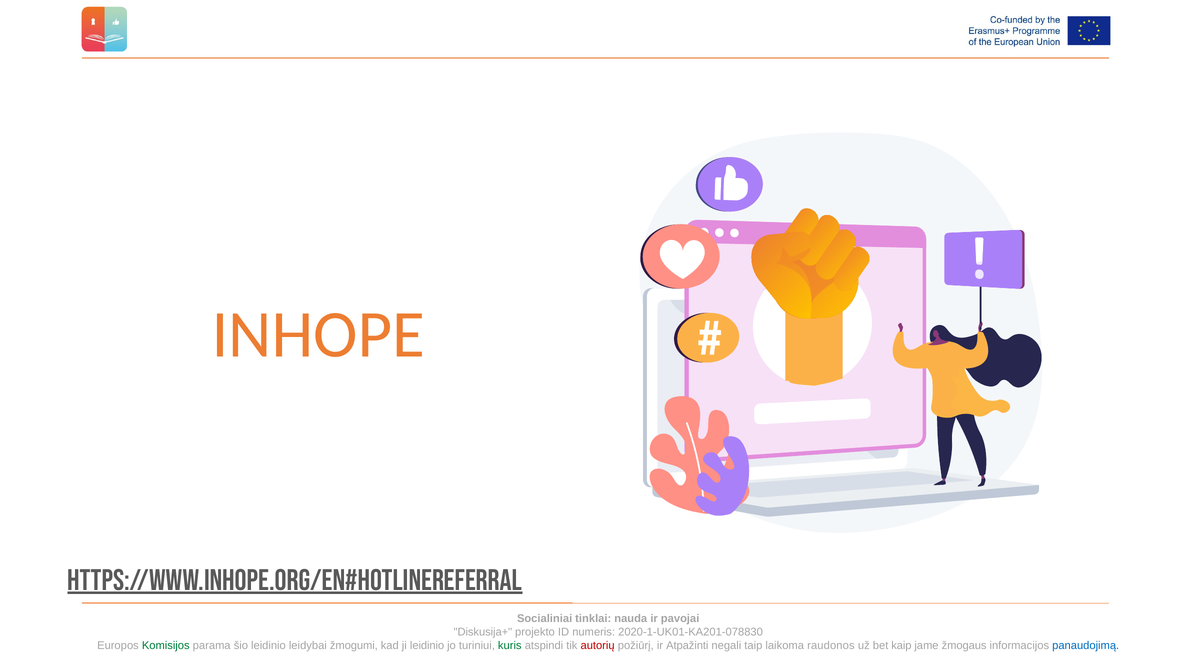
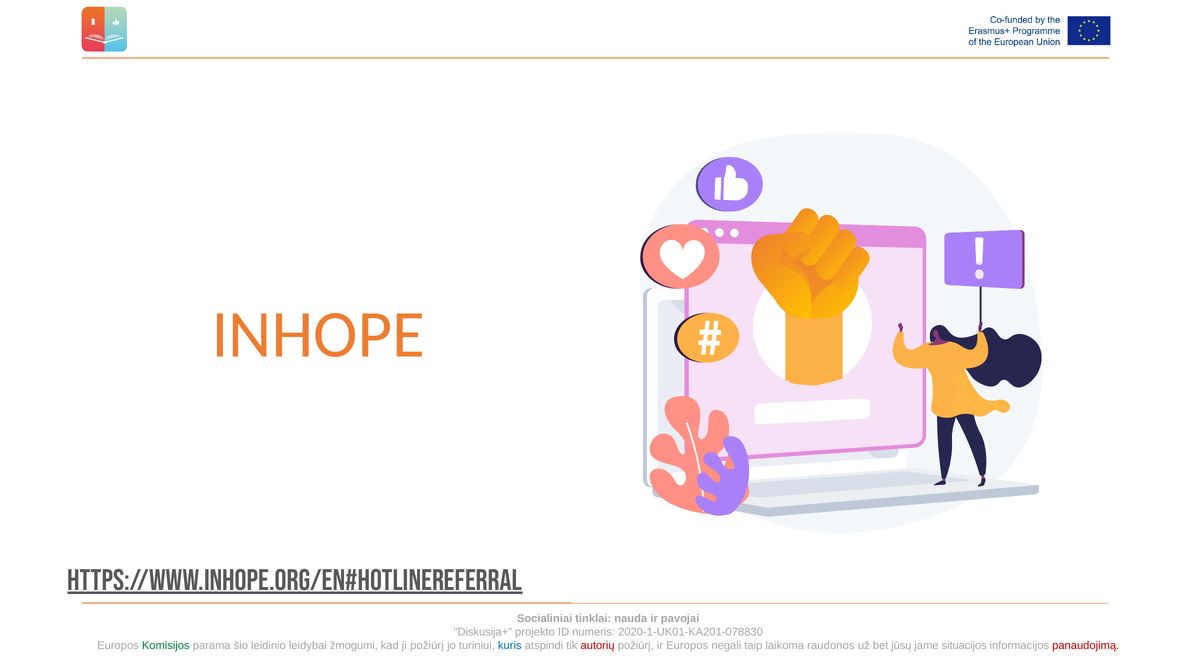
ji leidinio: leidinio -> požiūrį (427, 645)
kuris colour: green -> blue (510, 645)
ir Atpažinti: Atpažinti -> Europos (687, 645)
kaip: kaip -> jūsų (901, 645)
žmogaus: žmogaus -> situacijos (964, 645)
panaudojimą colour: blue -> red (1086, 645)
